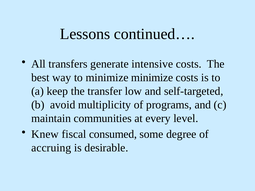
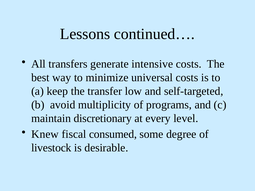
minimize minimize: minimize -> universal (152, 78)
communities: communities -> discretionary (103, 119)
accruing: accruing -> livestock (51, 148)
